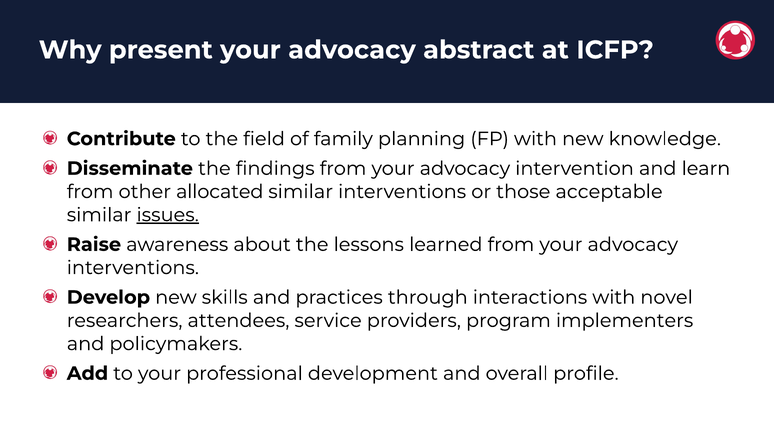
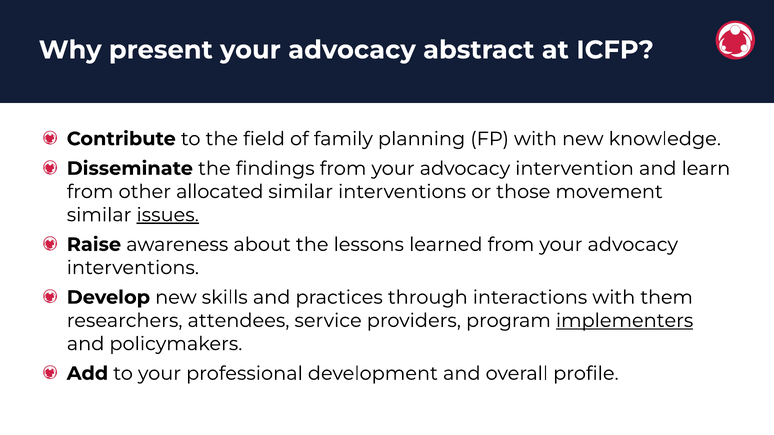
acceptable: acceptable -> movement (609, 192)
novel: novel -> them (667, 298)
implementers underline: none -> present (625, 321)
